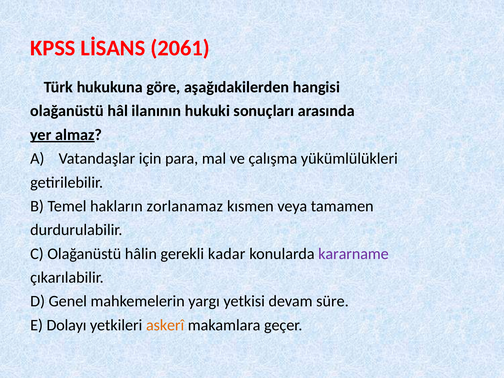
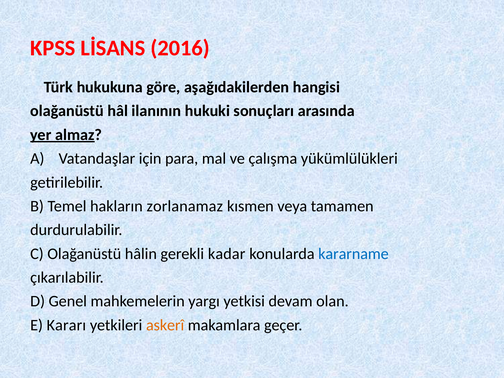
2061: 2061 -> 2016 (180, 48)
kararname colour: purple -> blue (353, 254)
süre: süre -> olan (332, 301)
Dolayı: Dolayı -> Kararı (66, 325)
